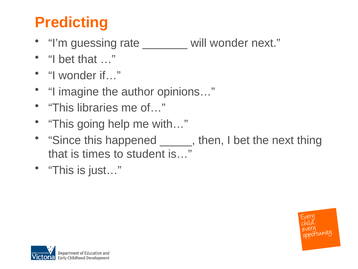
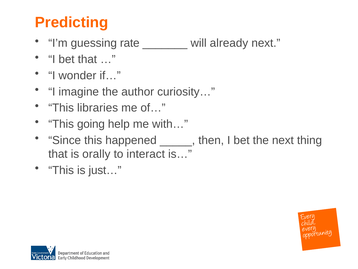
will wonder: wonder -> already (229, 43)
opinions…: opinions… -> curiosity… (186, 92)
times: times -> orally (96, 154)
student: student -> interact (146, 154)
